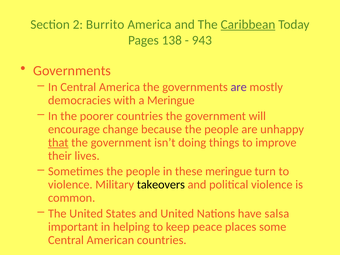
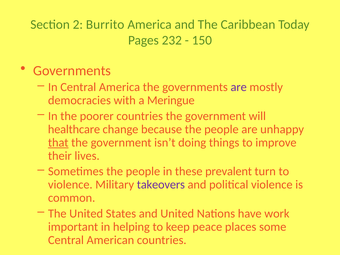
Caribbean underline: present -> none (248, 24)
138: 138 -> 232 (172, 40)
943: 943 -> 150 (202, 40)
encourage: encourage -> healthcare (74, 129)
these meringue: meringue -> prevalent (229, 171)
takeovers colour: black -> purple (161, 185)
salsa: salsa -> work (277, 214)
